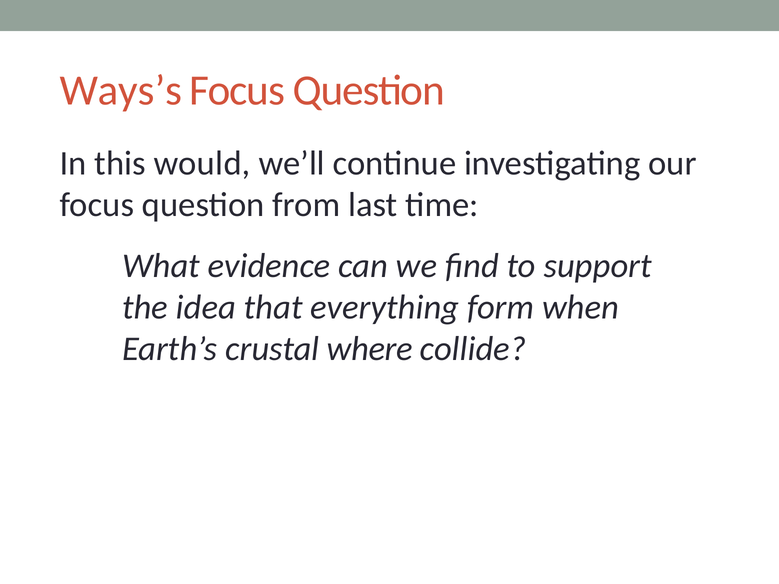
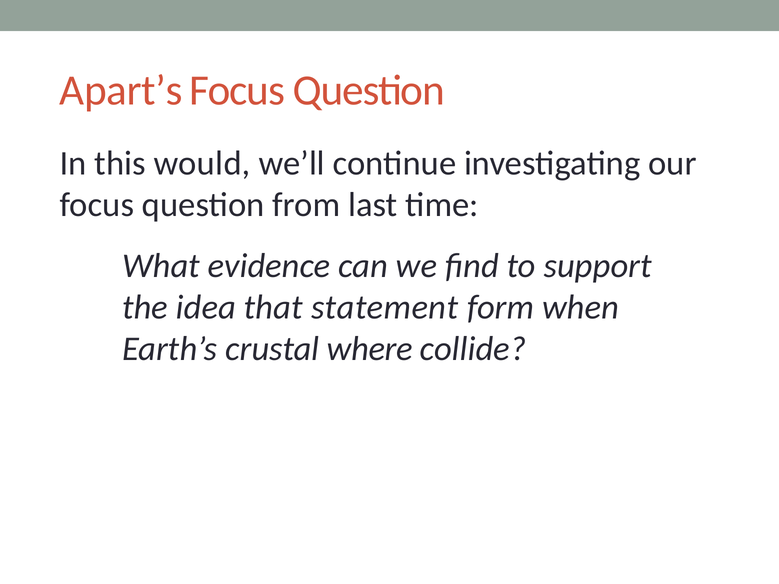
Ways’s: Ways’s -> Apart’s (121, 91)
everything: everything -> statement (385, 308)
